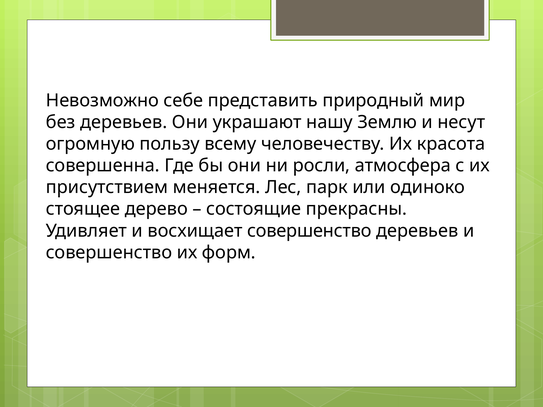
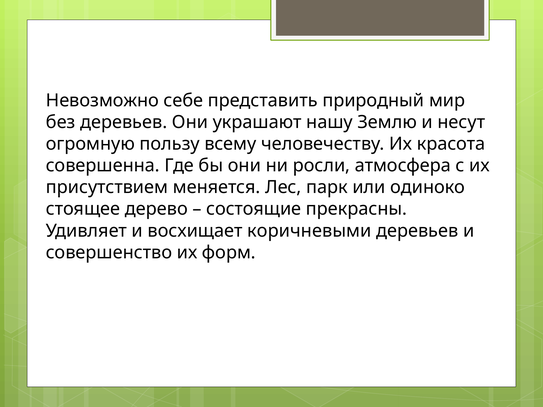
восхищает совершенство: совершенство -> коричневыми (309, 231)
